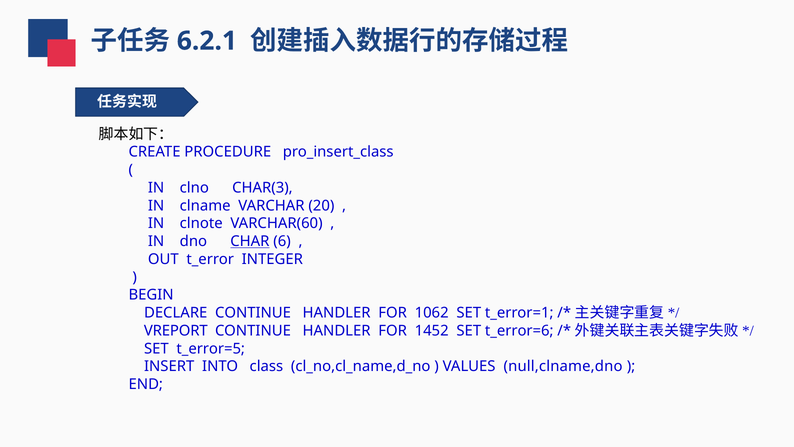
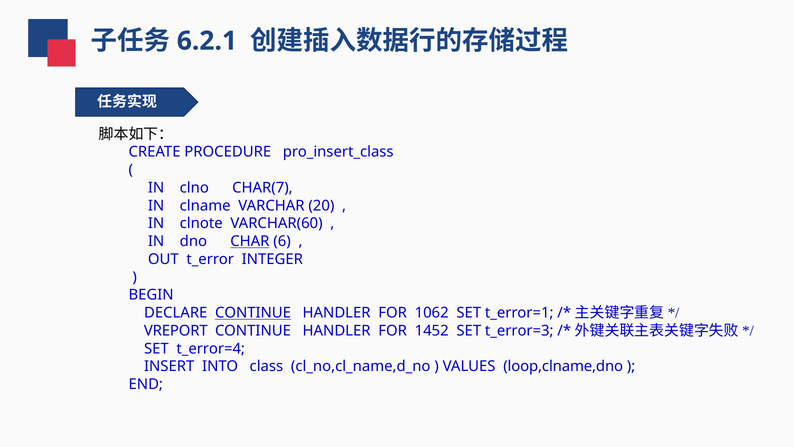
CHAR(3: CHAR(3 -> CHAR(7 (262, 188)
CONTINUE underline: none -> present (253, 313)
t_error=6: t_error=6 -> t_error=3 (519, 330)
t_error=5: t_error=5 -> t_error=4 (211, 348)
null,clname,dno: null,clname,dno -> loop,clname,dno (563, 366)
